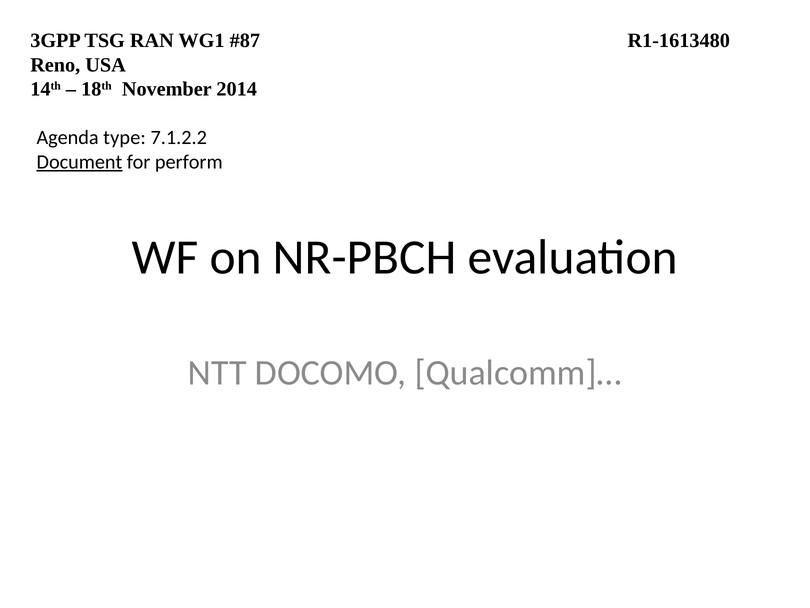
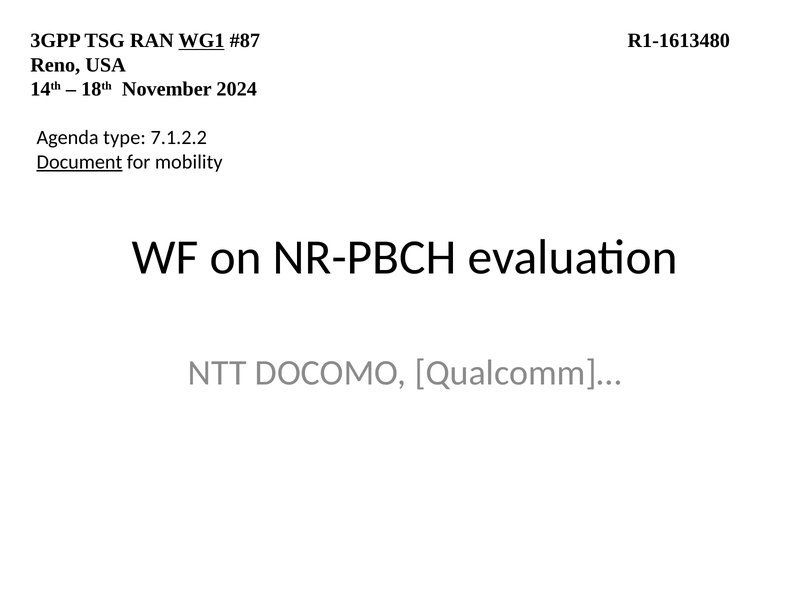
WG1 underline: none -> present (201, 41)
2014: 2014 -> 2024 (237, 89)
perform: perform -> mobility (189, 162)
